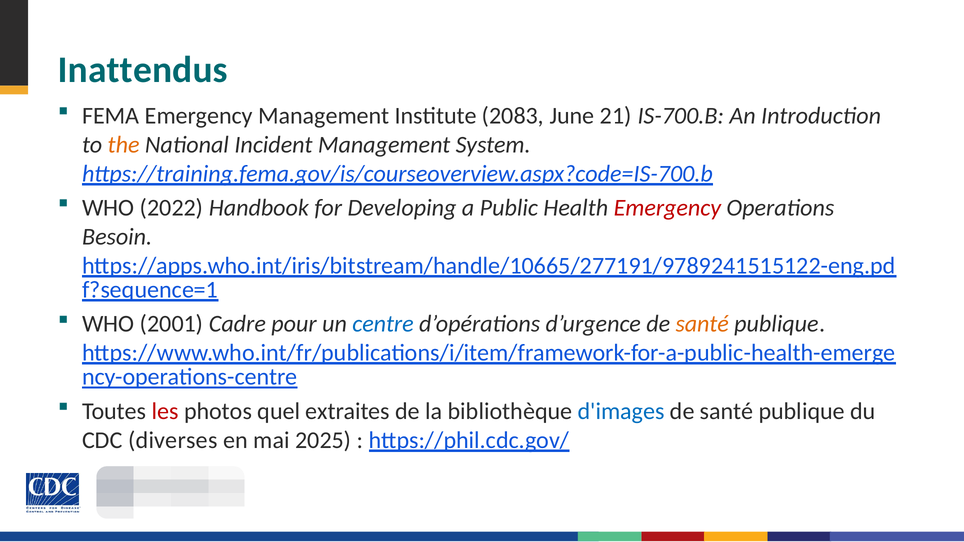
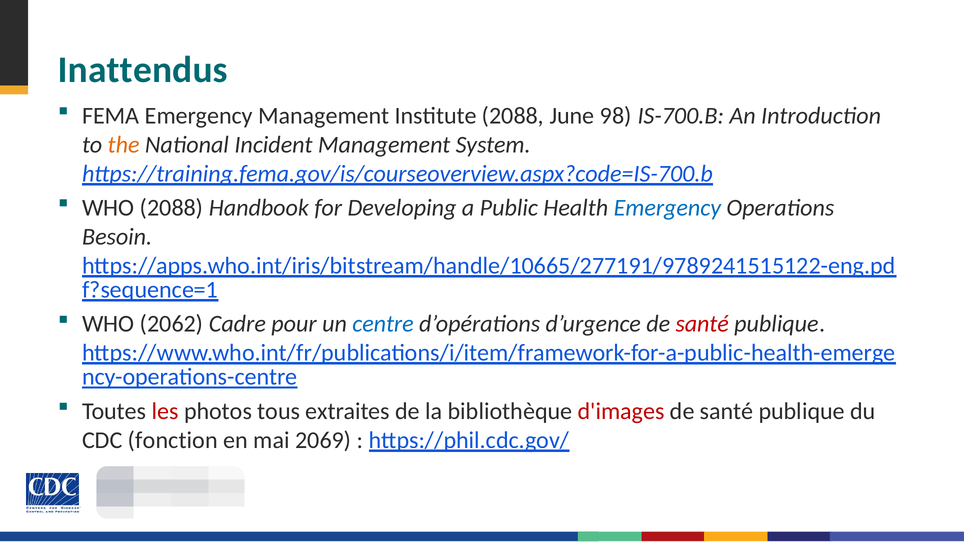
Institute 2083: 2083 -> 2088 (513, 116)
21: 21 -> 98 (616, 116)
WHO 2022: 2022 -> 2088 (172, 208)
Emergency colour: red -> blue (667, 208)
2001: 2001 -> 2062 (172, 324)
santé colour: orange -> red (702, 324)
quel: quel -> tous (279, 411)
d'images colour: blue -> red (621, 411)
diverses: diverses -> fonction (173, 440)
2025: 2025 -> 2069 (323, 440)
